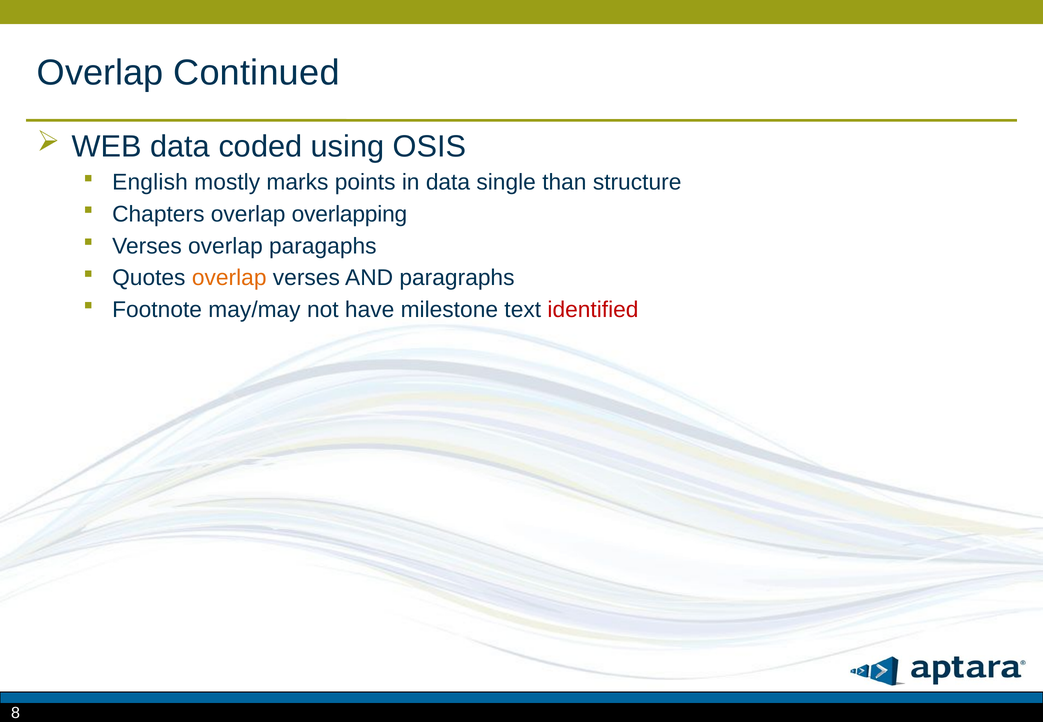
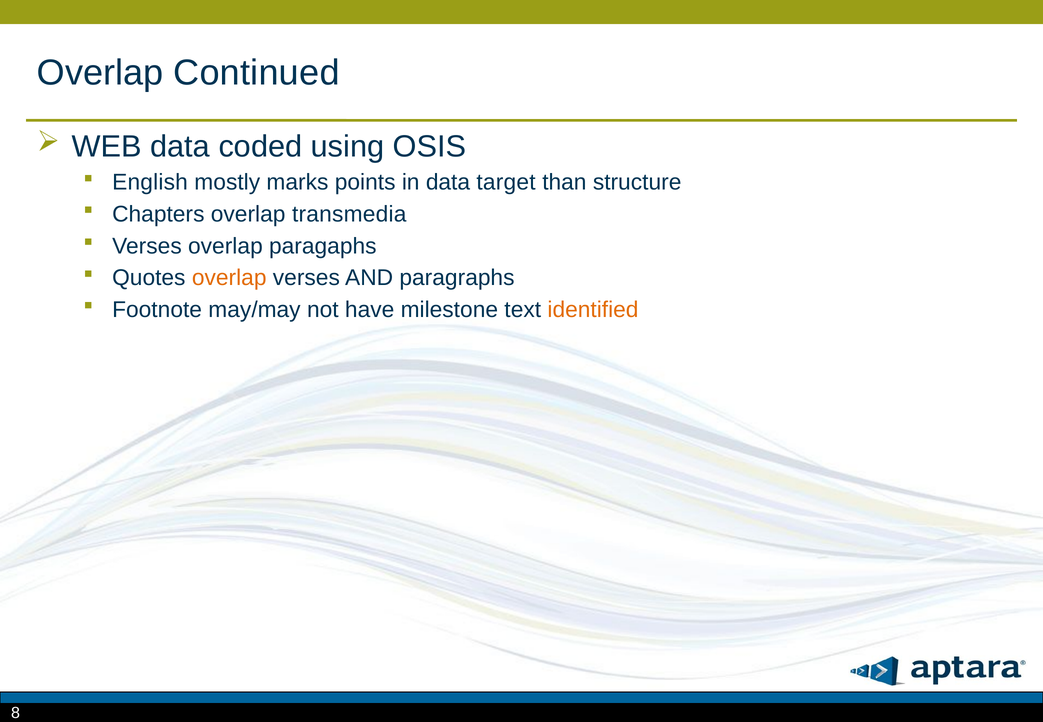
single: single -> target (506, 182)
overlapping: overlapping -> transmedia (349, 214)
identified colour: red -> orange (593, 310)
